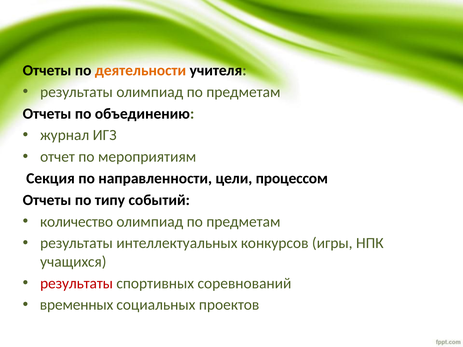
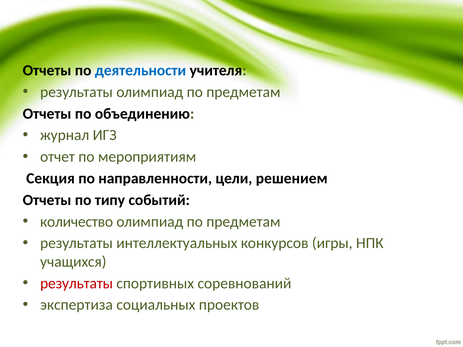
деятельности colour: orange -> blue (141, 71)
процессом: процессом -> решением (292, 179)
временных: временных -> экспертиза (76, 305)
